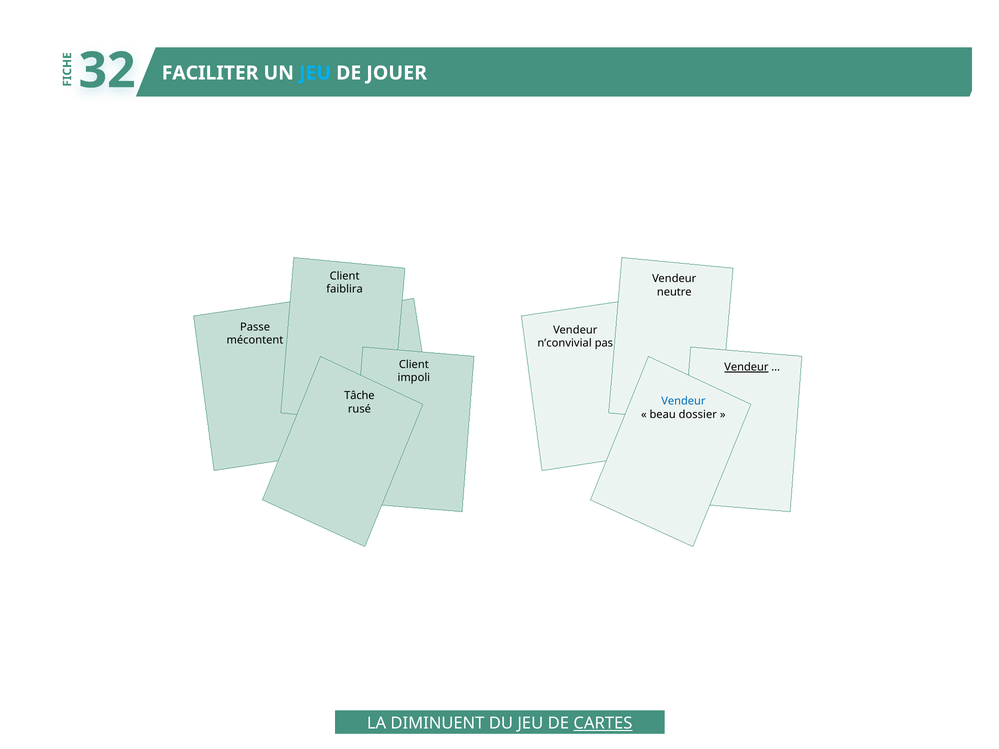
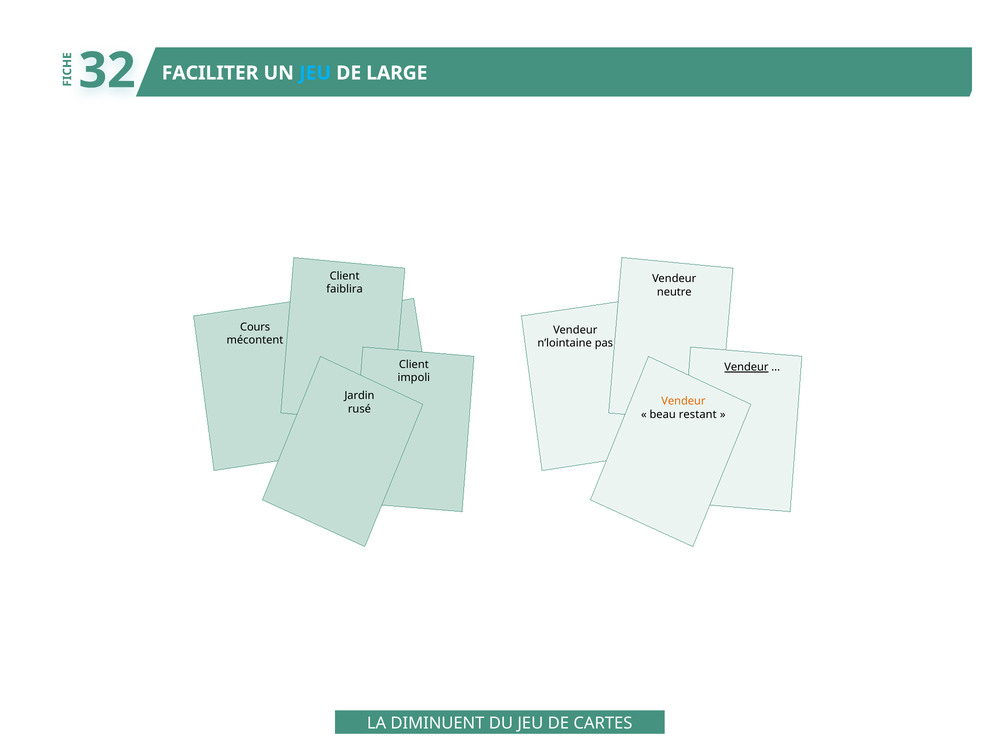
JOUER: JOUER -> LARGE (397, 73)
Passe: Passe -> Cours (255, 327)
n’convivial: n’convivial -> n’lointaine (565, 343)
Tâche: Tâche -> Jardin (359, 396)
Vendeur colour: blue -> orange (683, 401)
dossier: dossier -> restant (698, 415)
CARTES underline: present -> none (603, 724)
